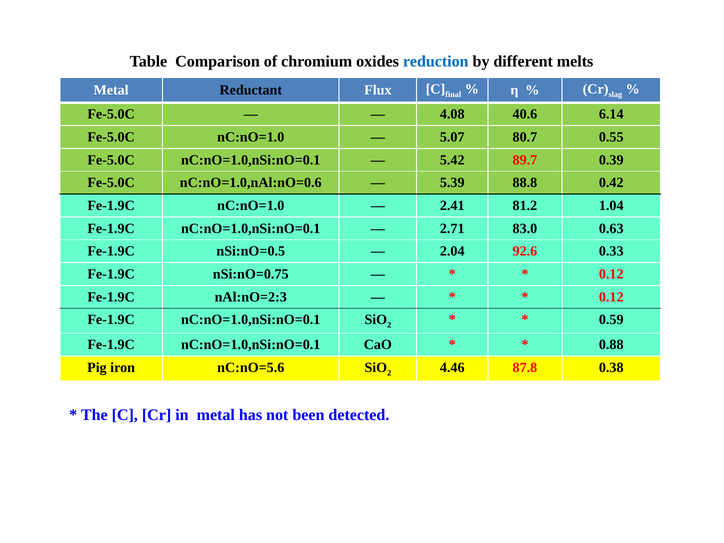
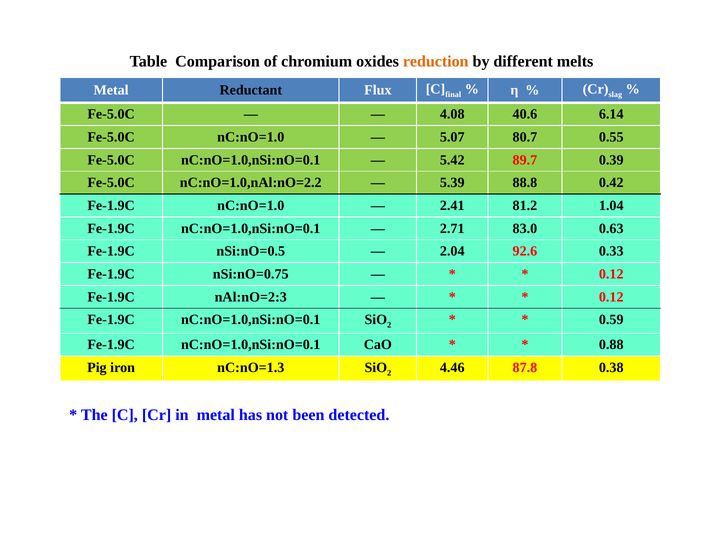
reduction colour: blue -> orange (436, 62)
nC:nO=1.0,nAl:nO=0.6: nC:nO=1.0,nAl:nO=0.6 -> nC:nO=1.0,nAl:nO=2.2 (251, 183)
nC:nO=5.6: nC:nO=5.6 -> nC:nO=1.3 (251, 368)
